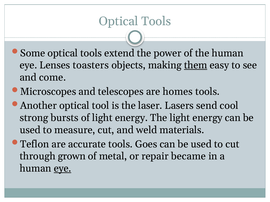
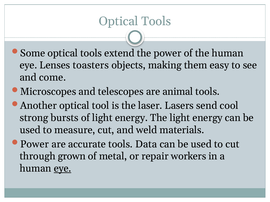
them underline: present -> none (196, 65)
homes: homes -> animal (178, 92)
Teflon: Teflon -> Power (35, 144)
Goes: Goes -> Data (146, 144)
became: became -> workers (189, 157)
